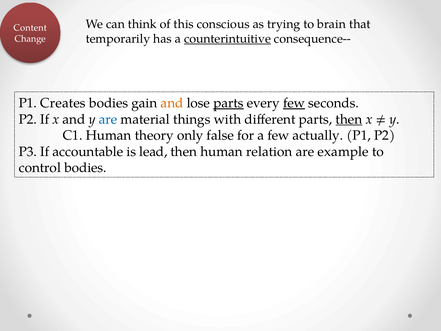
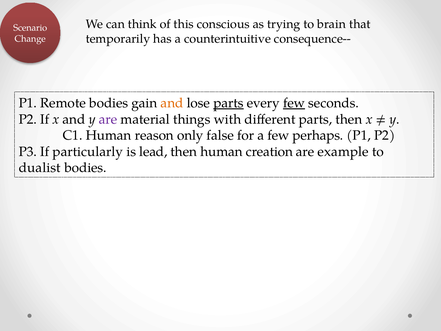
Content: Content -> Scenario (30, 28)
counterintuitive underline: present -> none (227, 39)
Creates: Creates -> Remote (63, 103)
are colour: blue -> purple (108, 119)
then underline: present -> none (349, 119)
theory: theory -> reason (154, 135)
actually: actually -> perhaps (318, 135)
accountable: accountable -> particularly (88, 151)
relation: relation -> creation (269, 151)
control: control -> dualist (40, 168)
